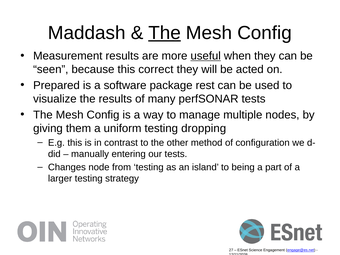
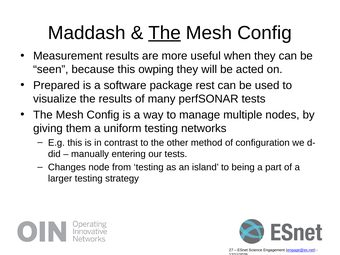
useful underline: present -> none (206, 56)
correct: correct -> owping (156, 69)
dropping: dropping -> networks (204, 128)
